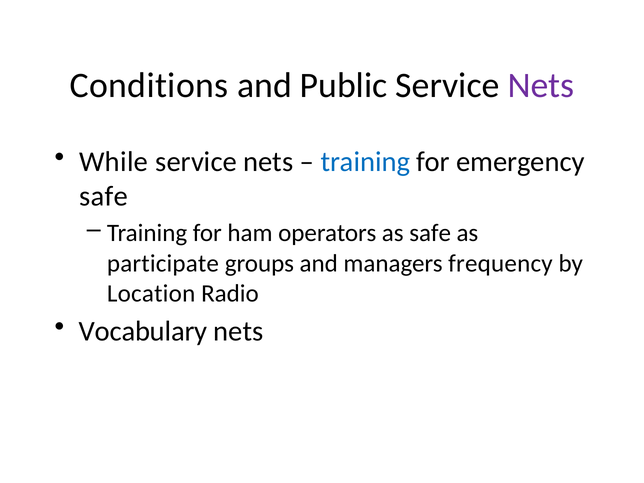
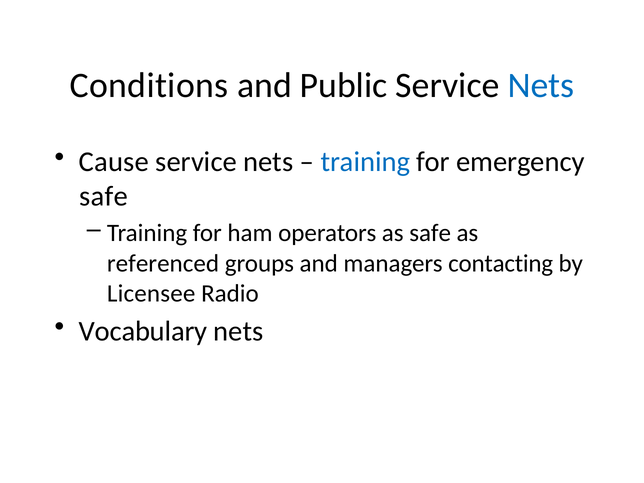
Nets colour: purple -> blue (541, 86)
While: While -> Cause (114, 162)
participate: participate -> referenced (163, 263)
frequency: frequency -> contacting (501, 263)
Location: Location -> Licensee (151, 293)
